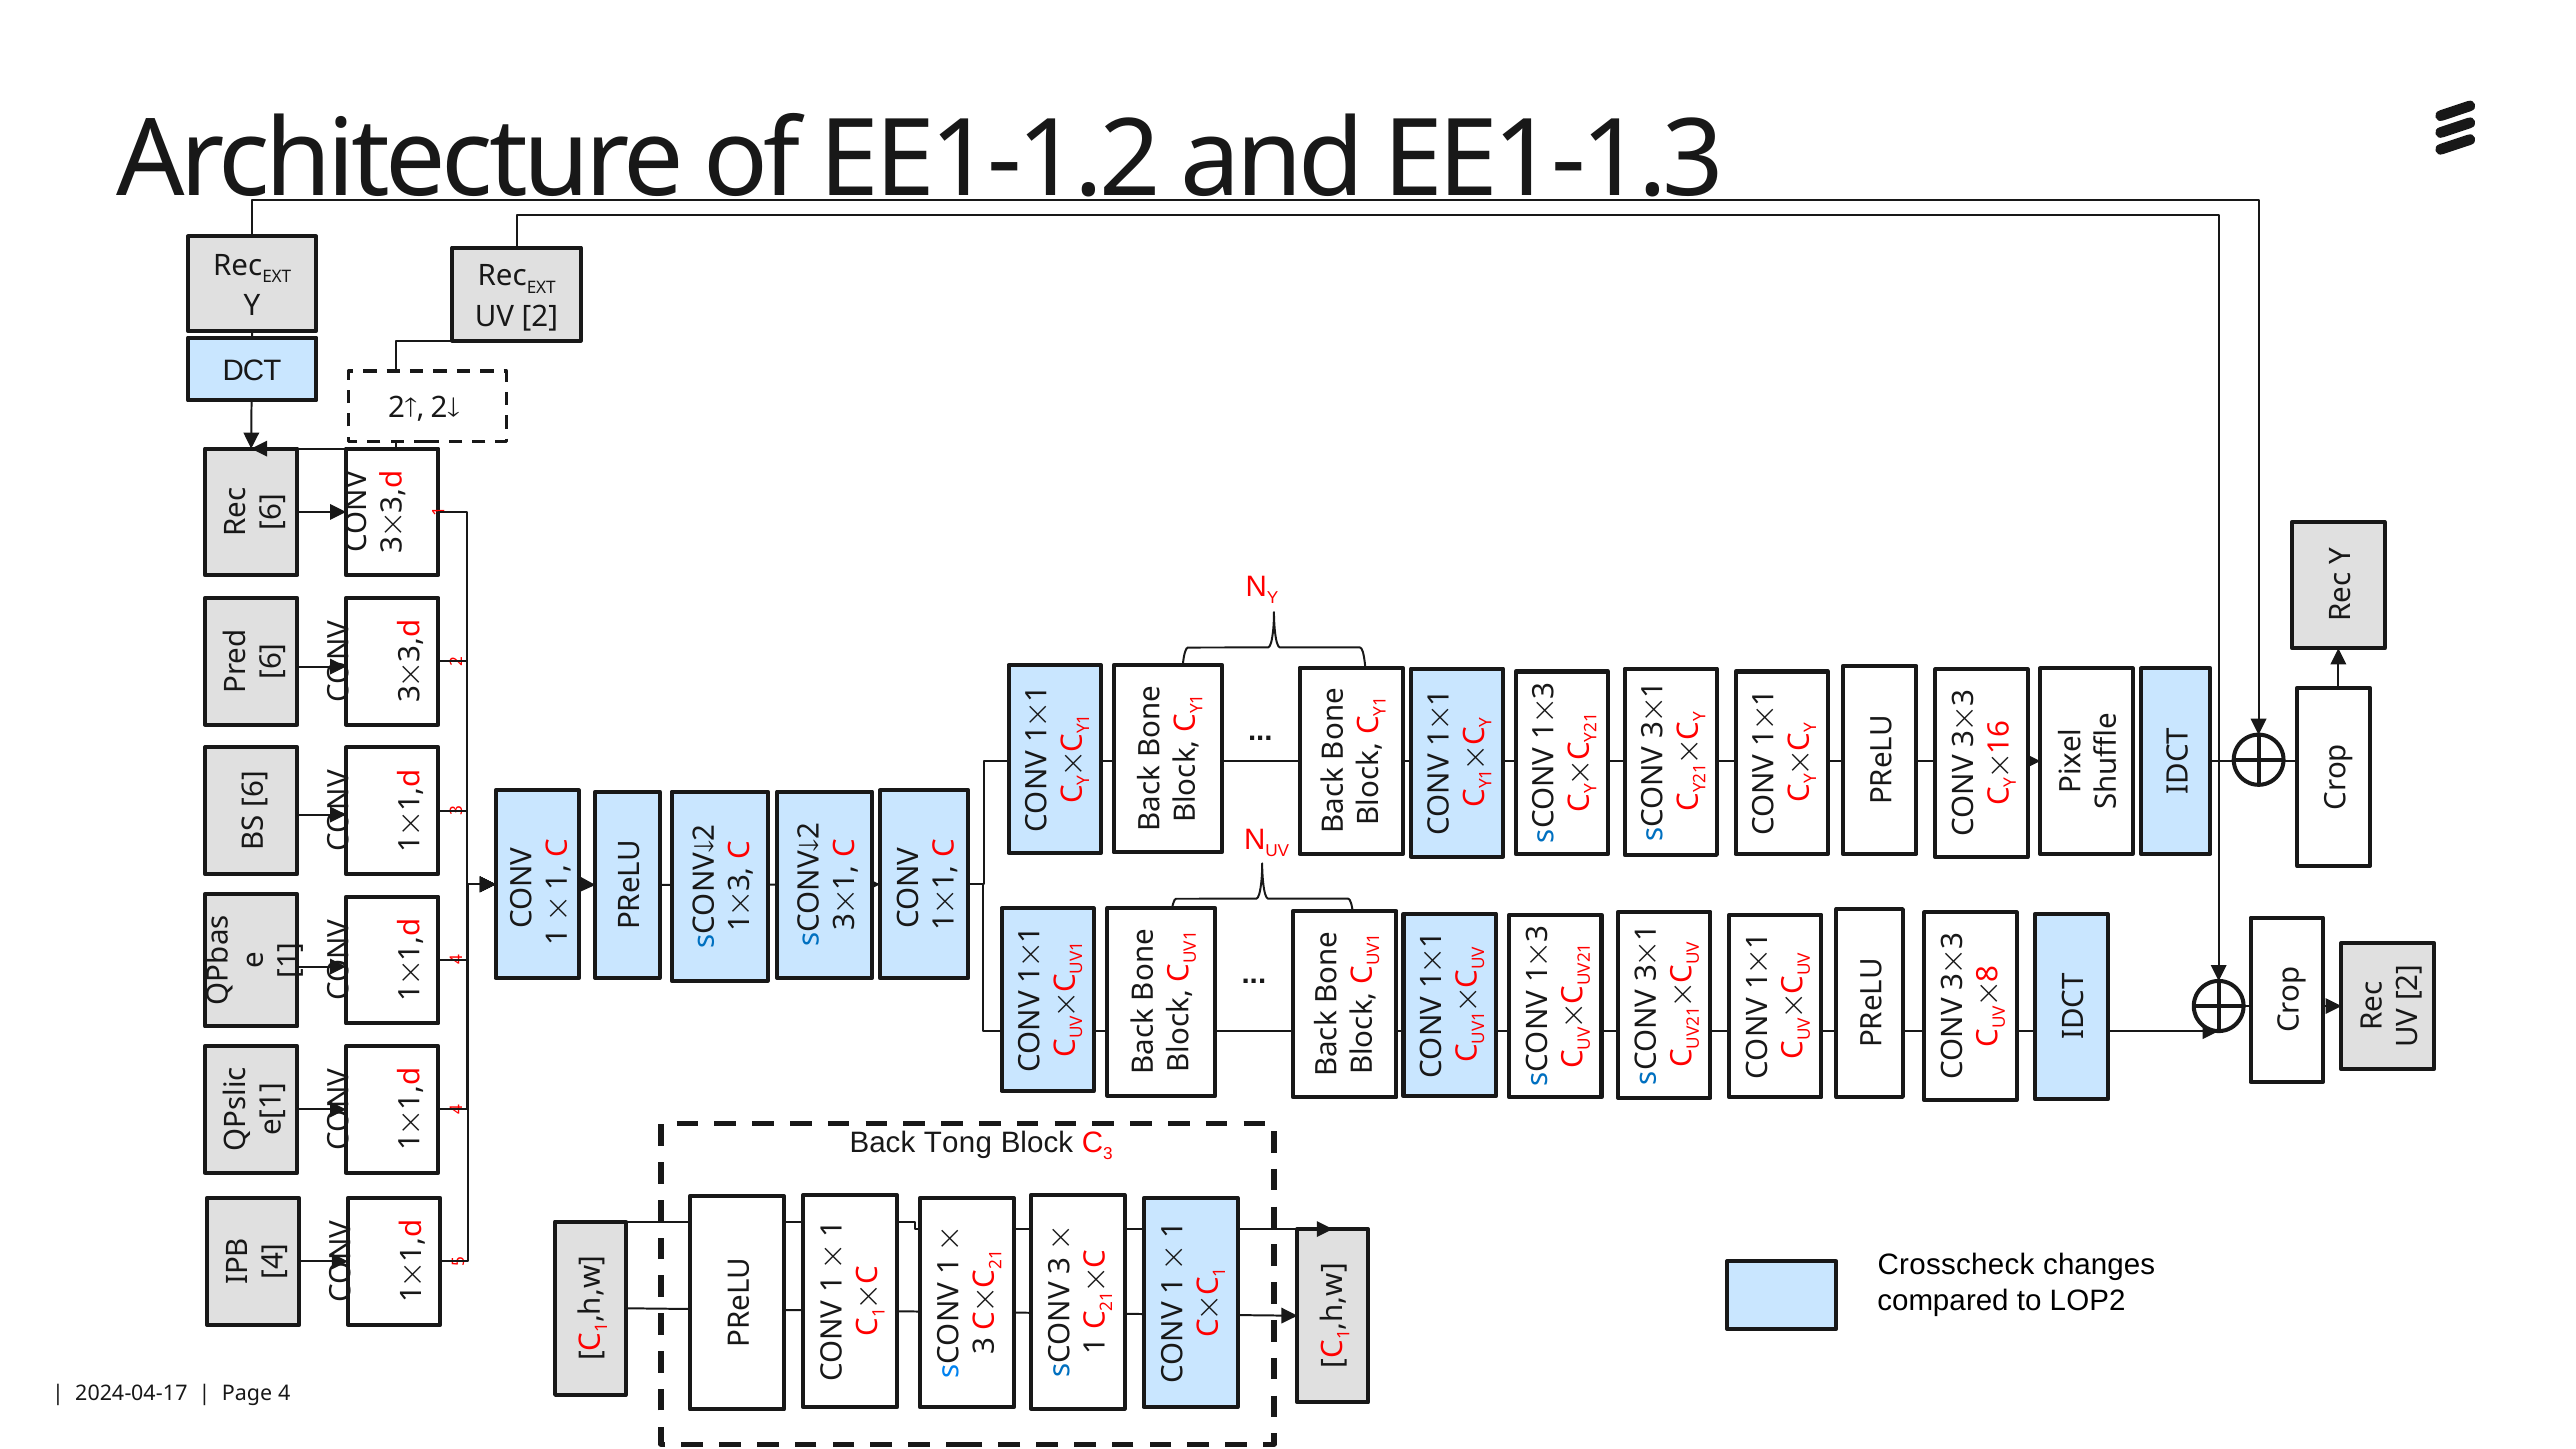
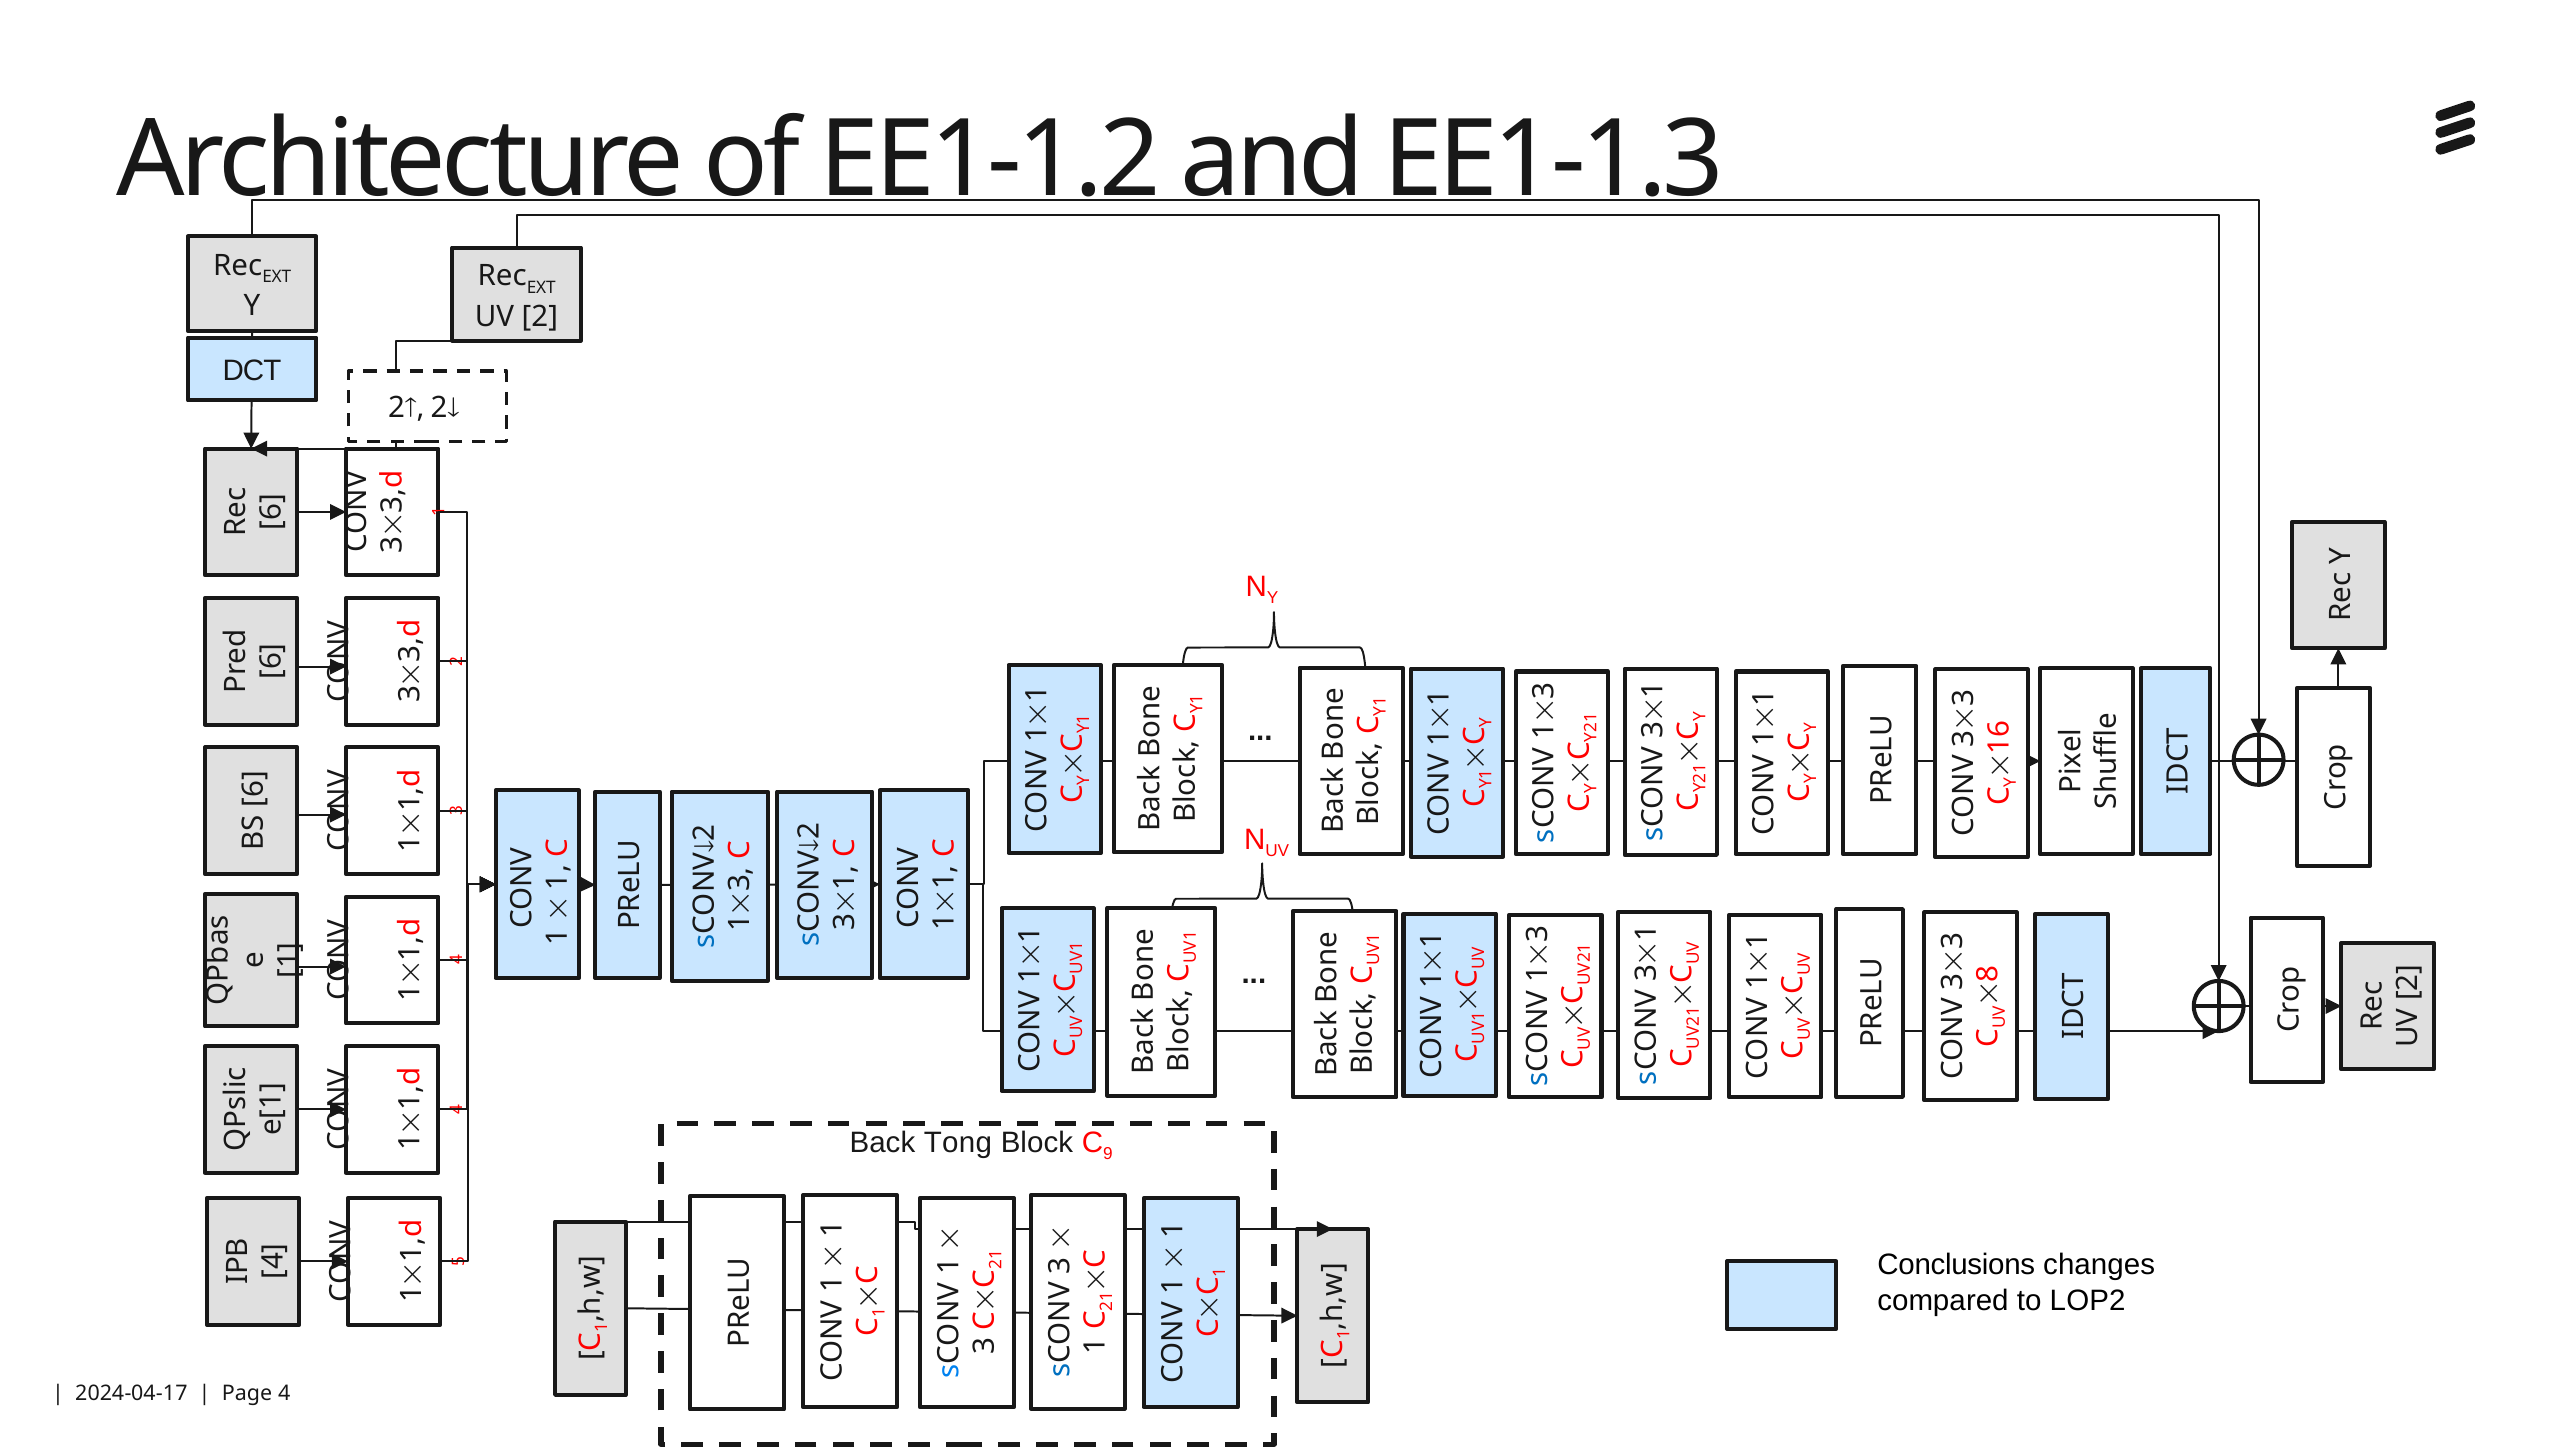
C 3: 3 -> 9 (1108, 1154)
Crosscheck: Crosscheck -> Conclusions (1956, 1265)
